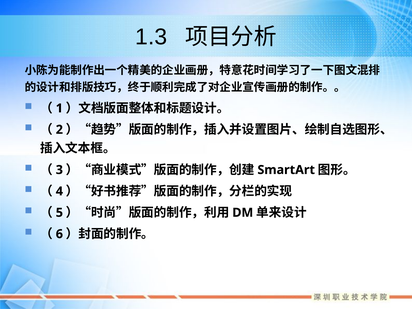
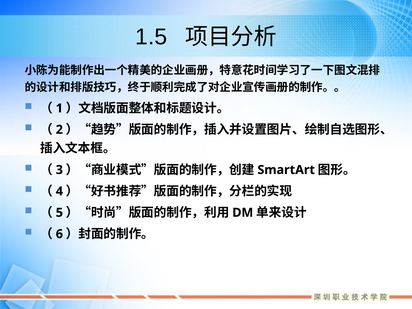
1.3: 1.3 -> 1.5 (151, 37)
